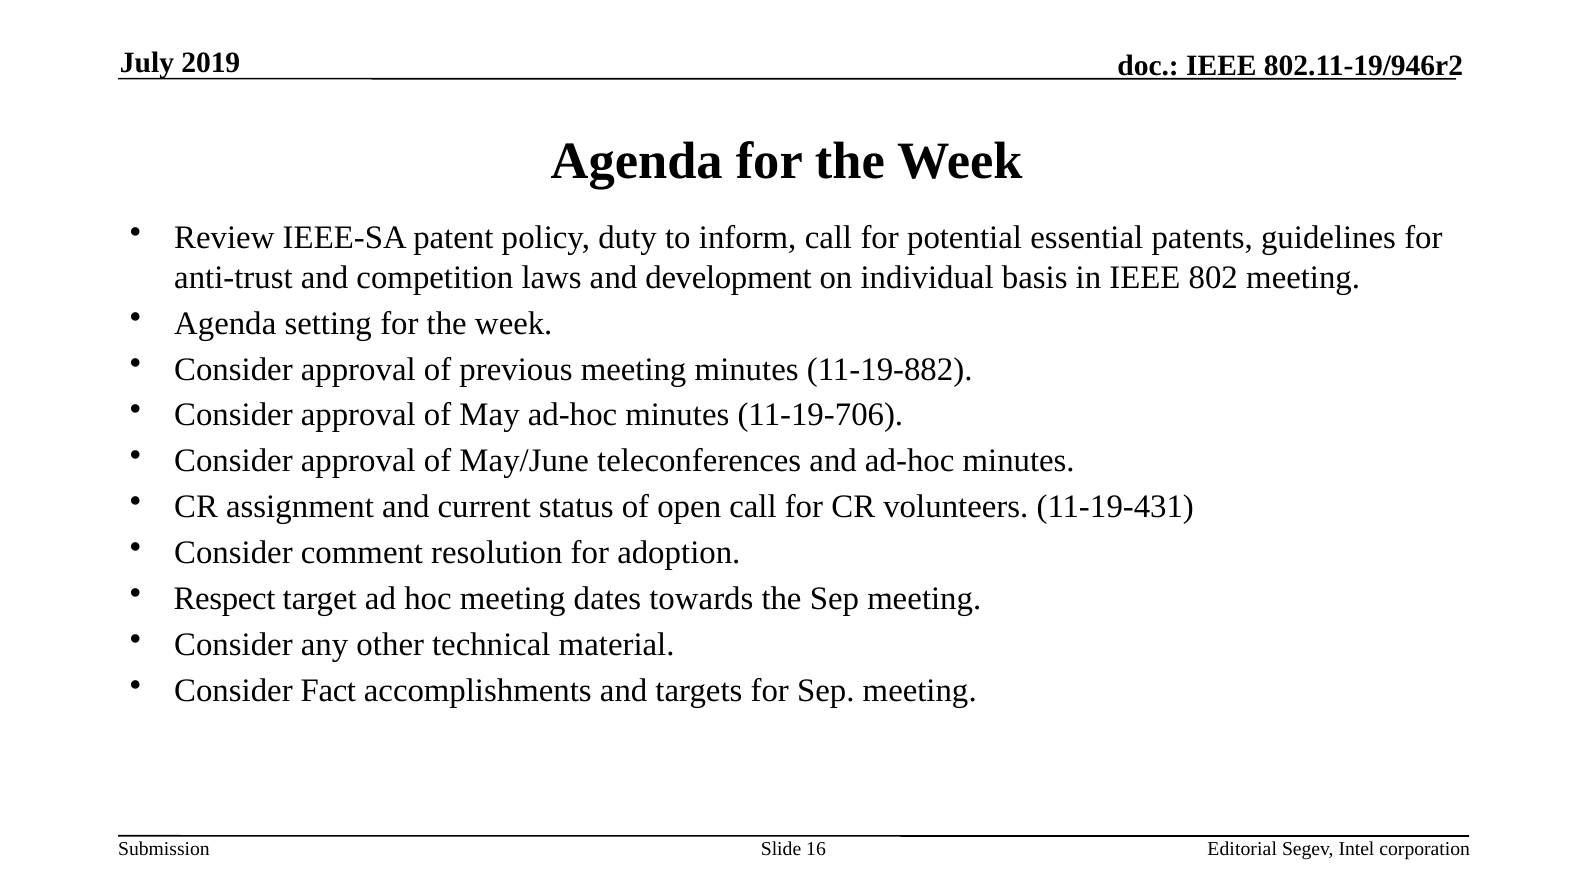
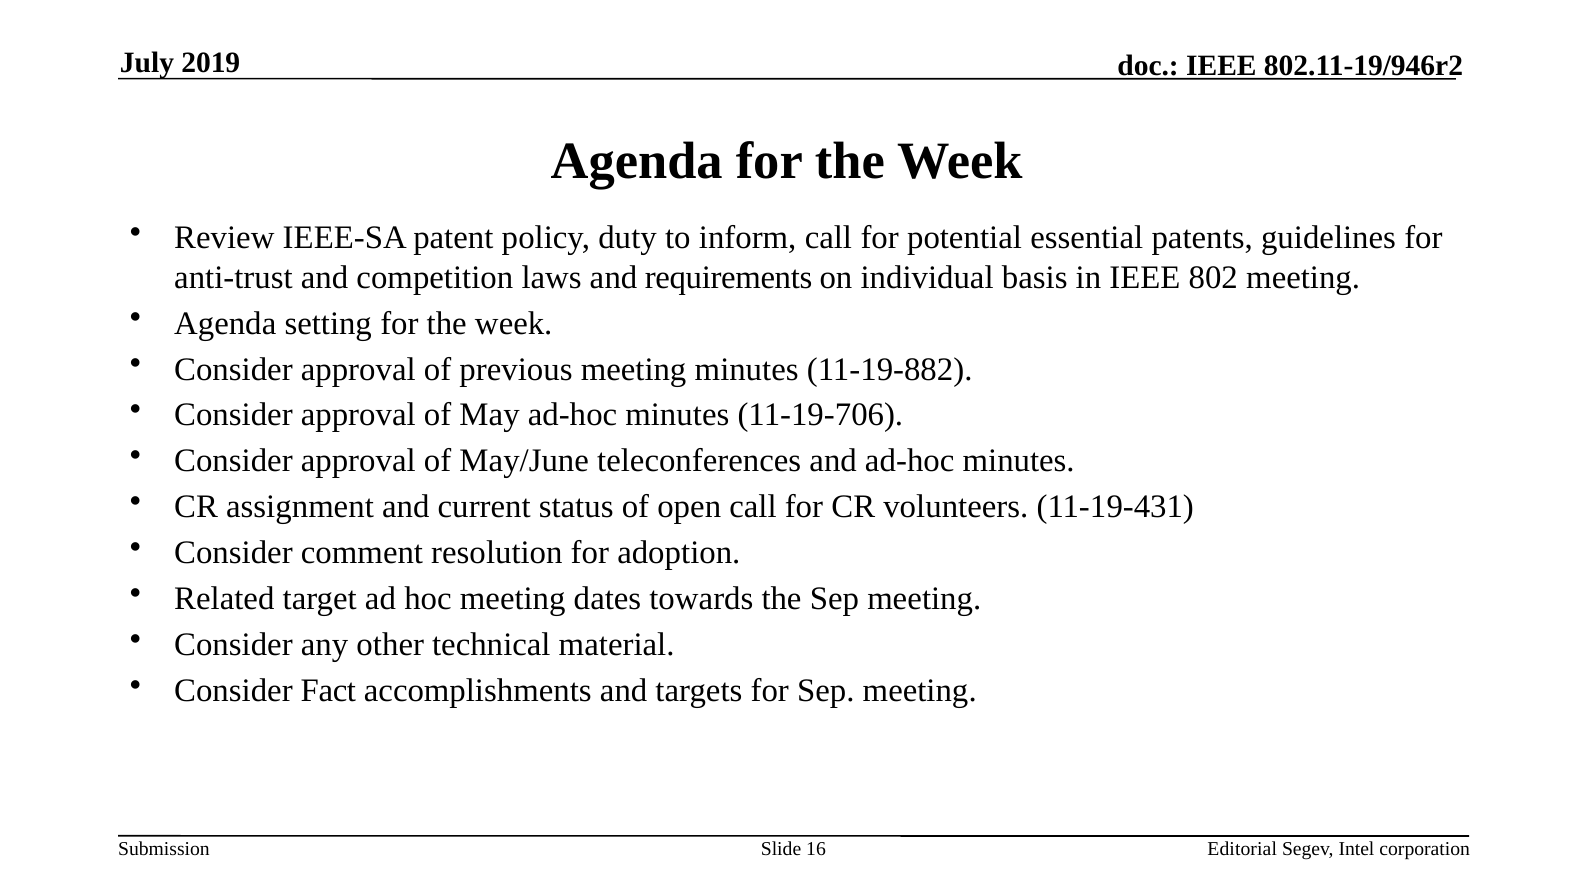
development: development -> requirements (729, 278)
Respect: Respect -> Related (224, 599)
